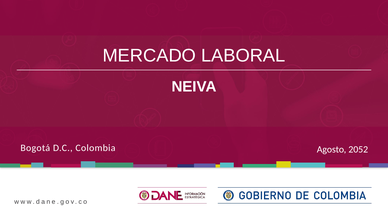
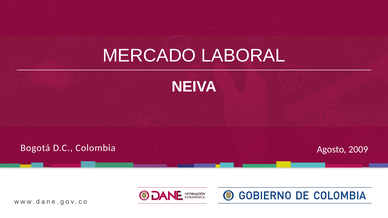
2052: 2052 -> 2009 (358, 150)
